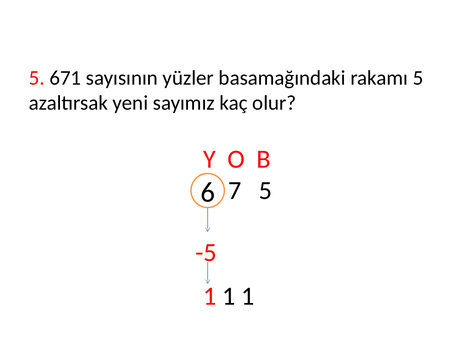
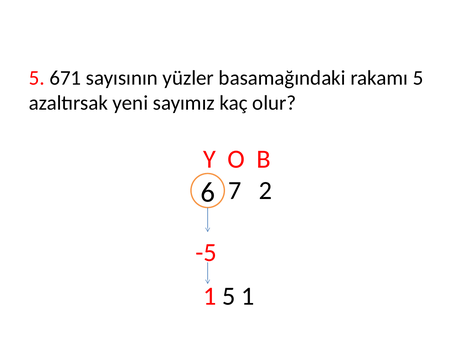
7 5: 5 -> 2 (266, 191)
1: 1 -> 5 (229, 297)
